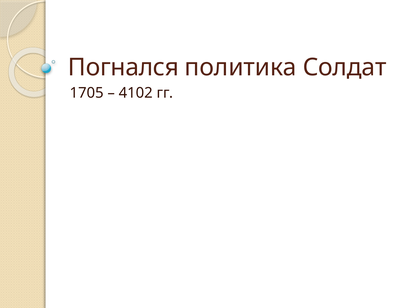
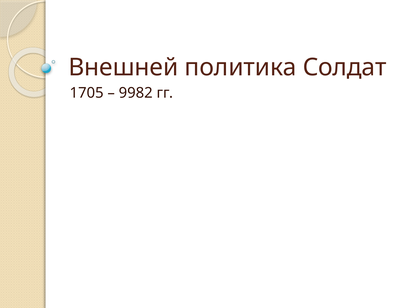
Погнался: Погнался -> Внешней (123, 67)
4102: 4102 -> 9982 (136, 93)
